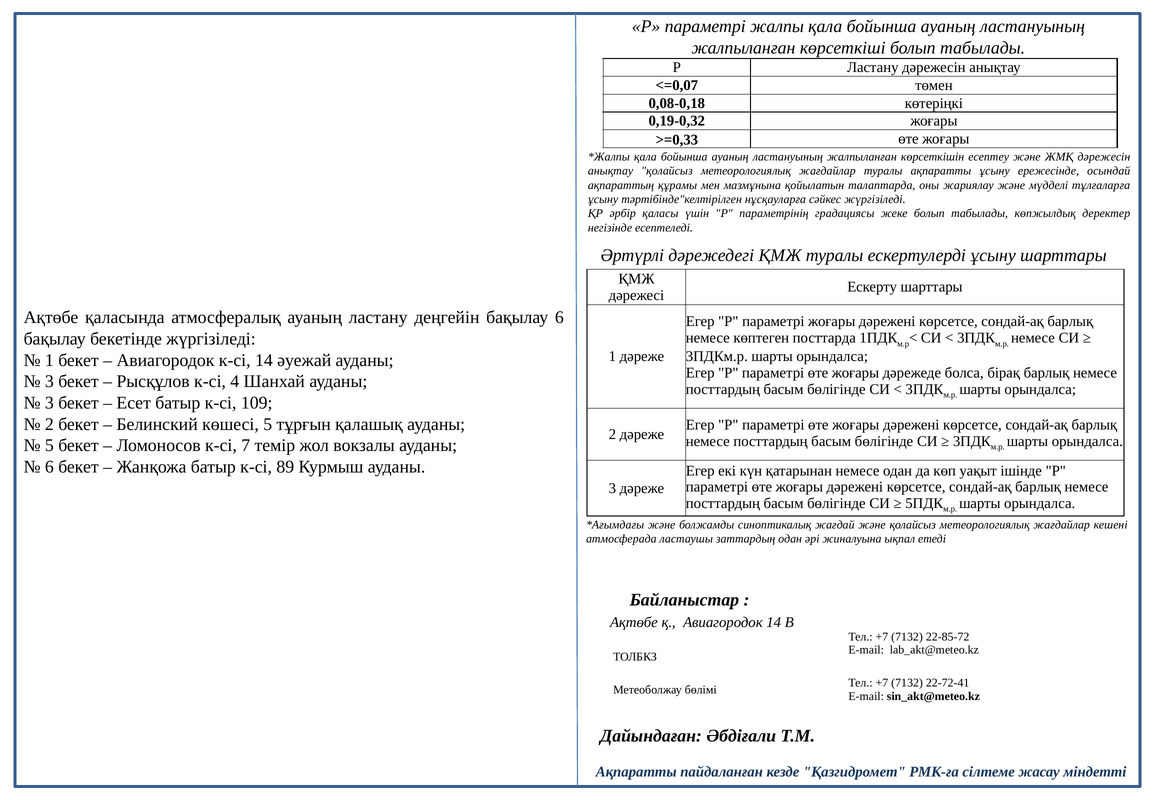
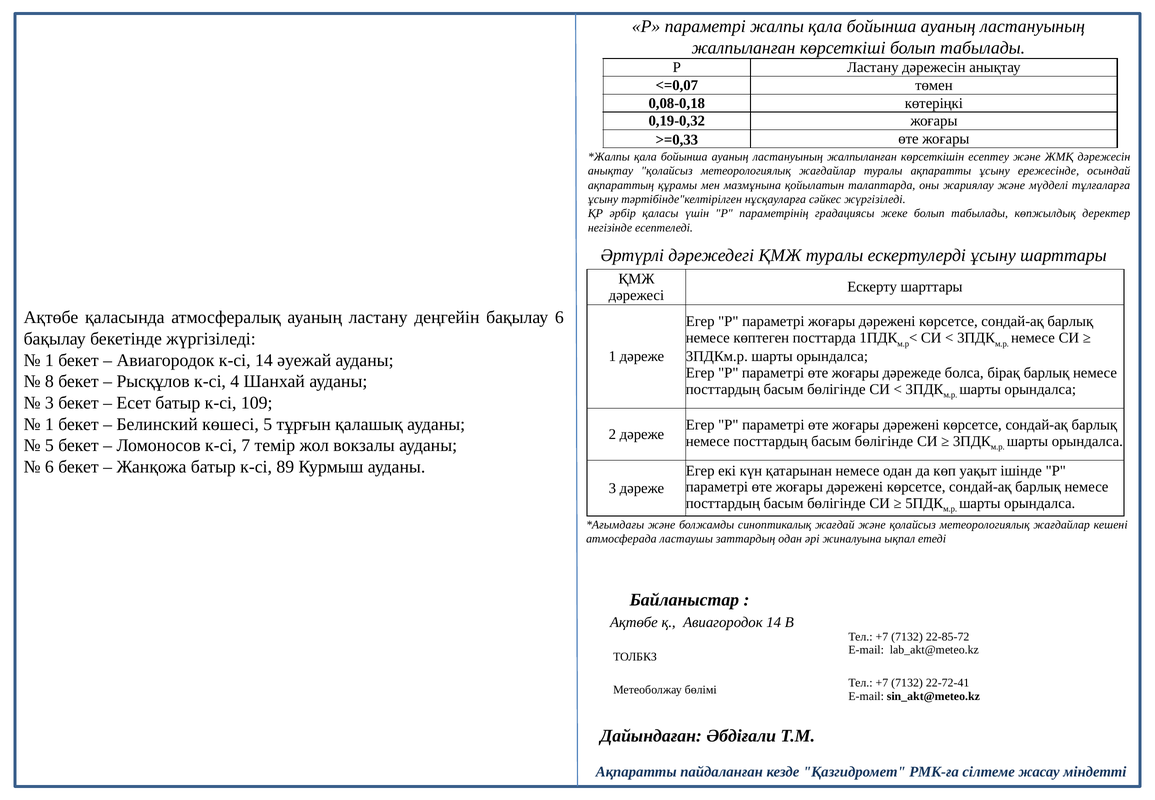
3: 3 -> 8 (49, 381)
2: 2 -> 1 (49, 424)
